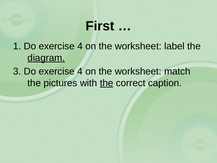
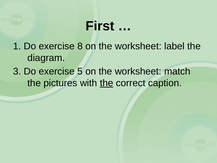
1 Do exercise 4: 4 -> 8 (80, 46)
diagram underline: present -> none (46, 58)
3 Do exercise 4: 4 -> 5 (80, 71)
